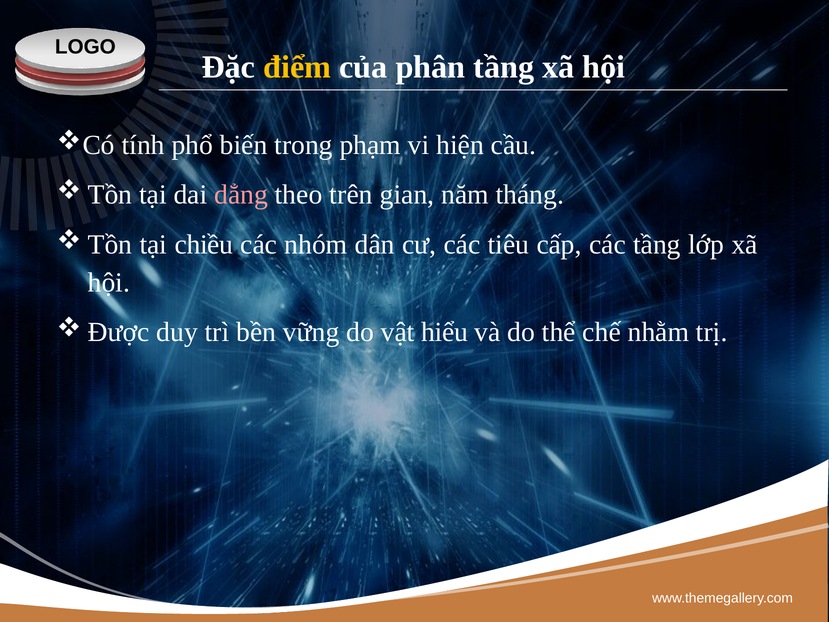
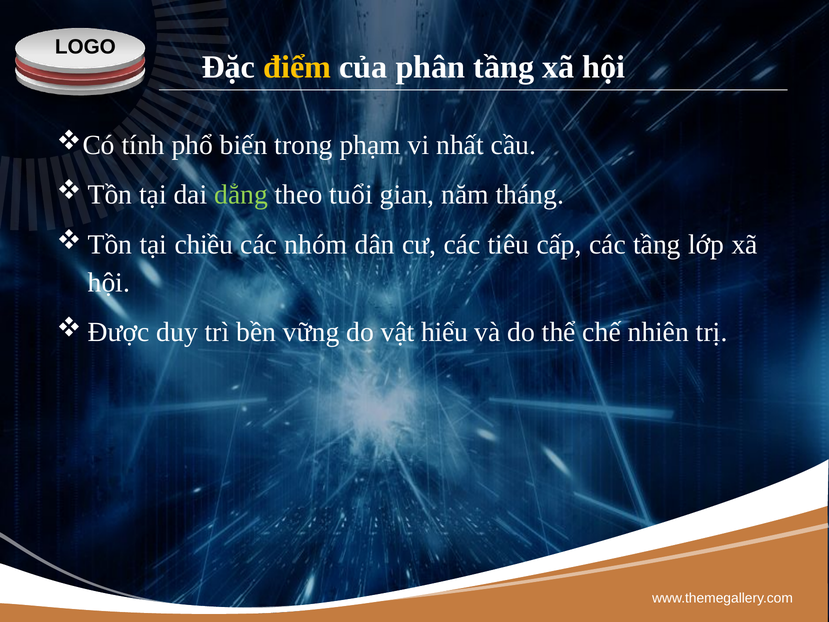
hiện: hiện -> nhất (460, 145)
dẳng colour: pink -> light green (241, 195)
trên: trên -> tuổi (351, 195)
nhằm: nhằm -> nhiên (658, 332)
